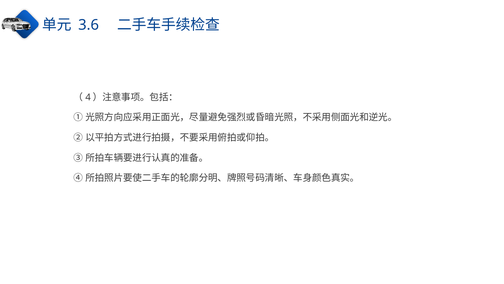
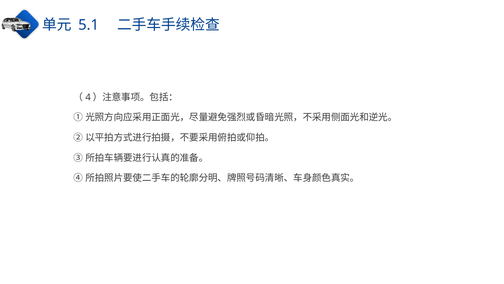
3.6: 3.6 -> 5.1 (89, 25)
